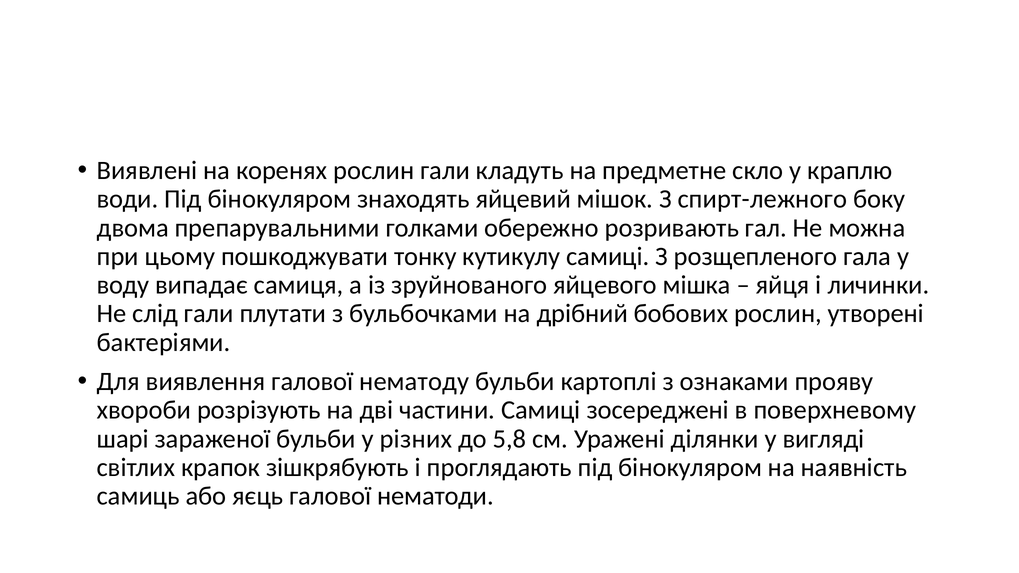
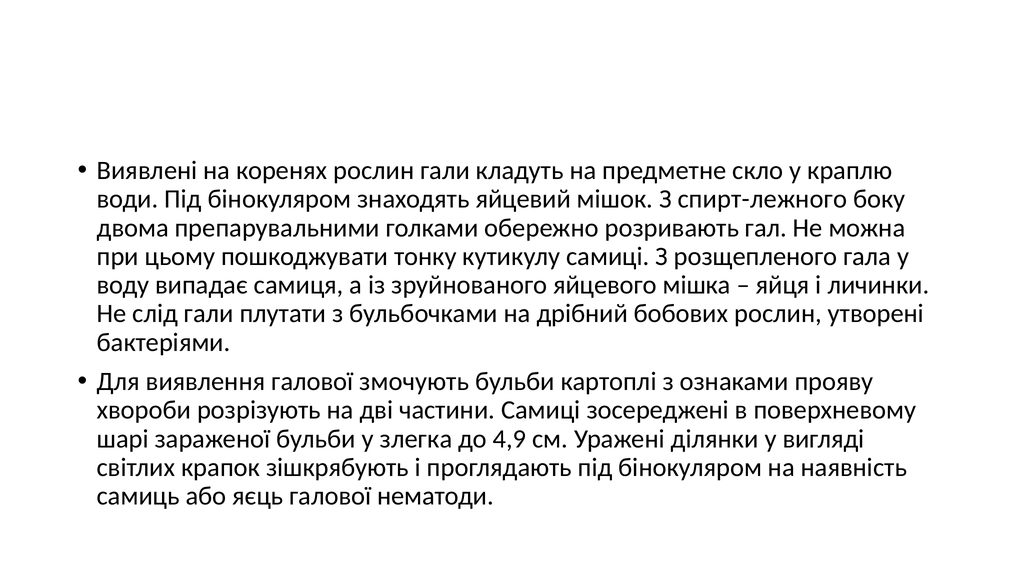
нематоду: нематоду -> змочують (414, 382)
різних: різних -> злегка (416, 439)
5,8: 5,8 -> 4,9 (510, 439)
